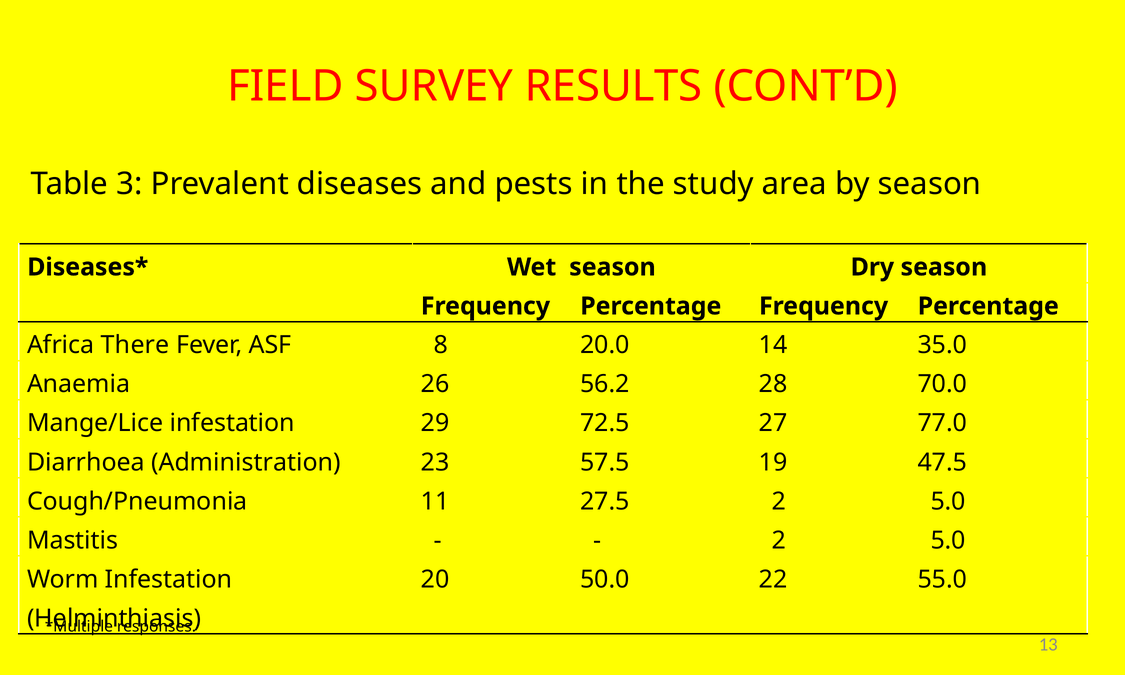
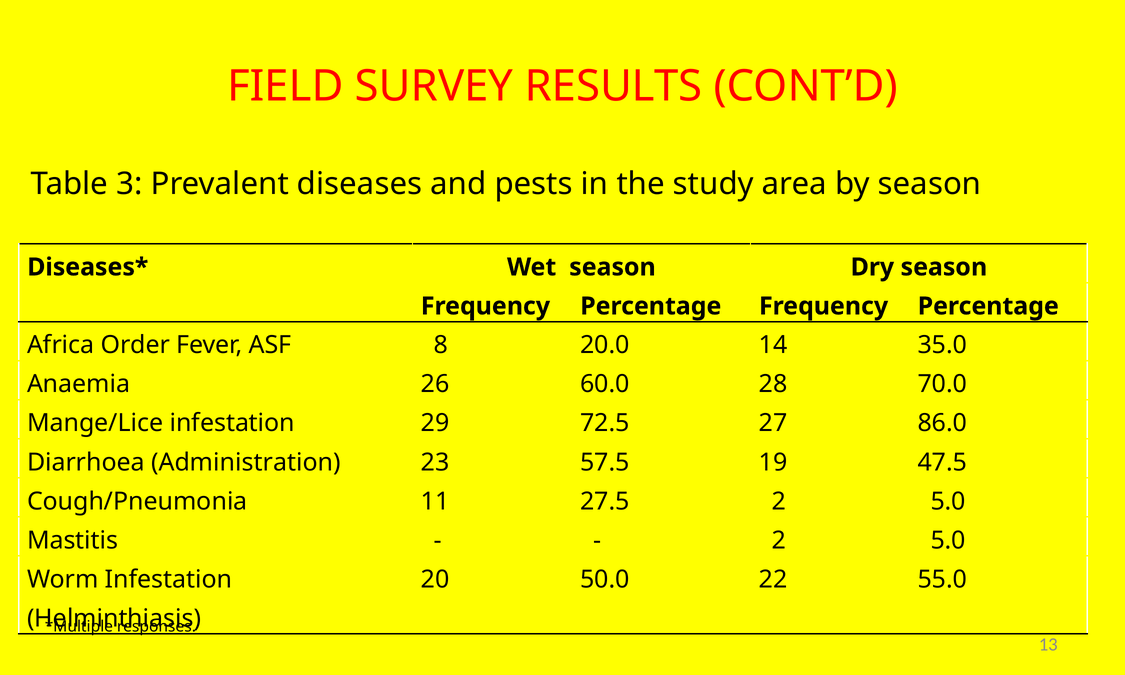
There: There -> Order (135, 345)
56.2: 56.2 -> 60.0 (605, 384)
77.0: 77.0 -> 86.0 (942, 423)
